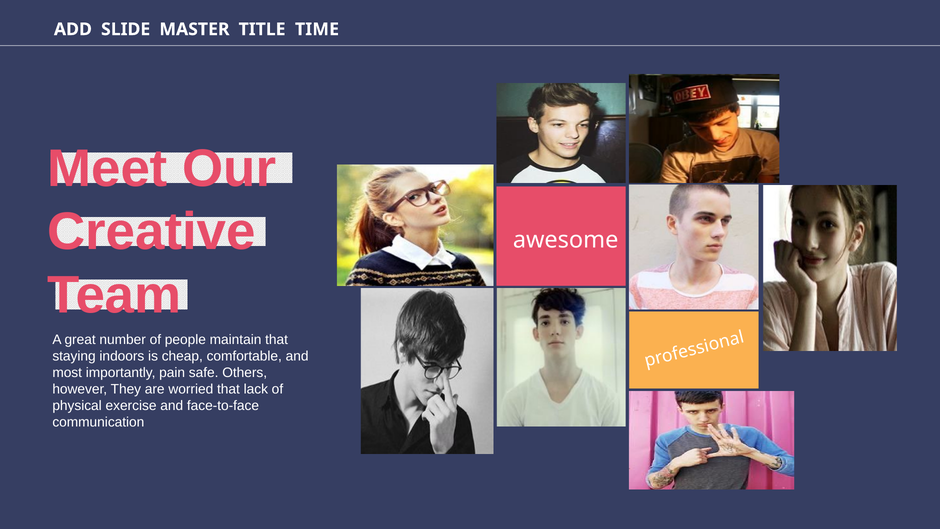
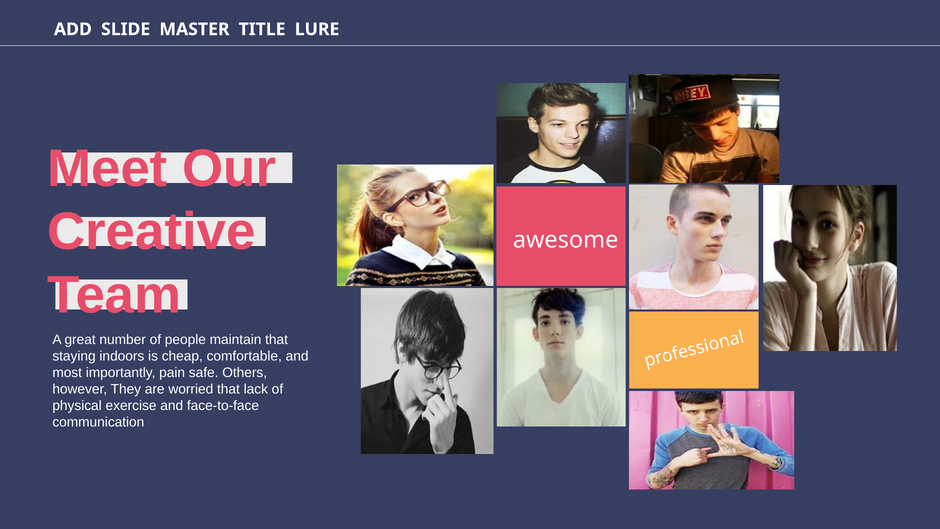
TIME: TIME -> LURE (317, 29)
